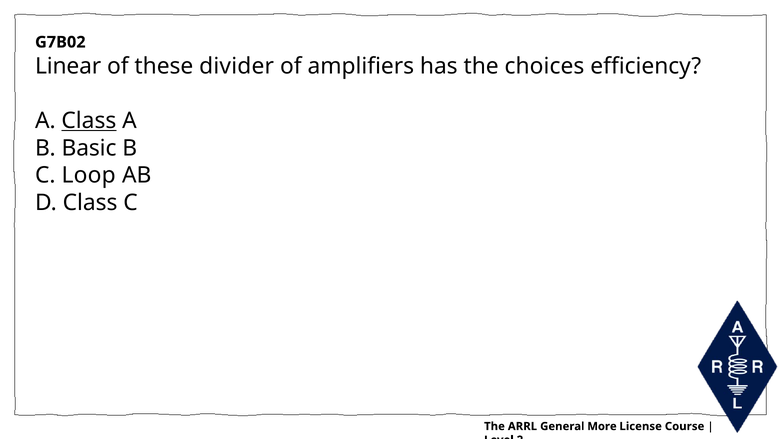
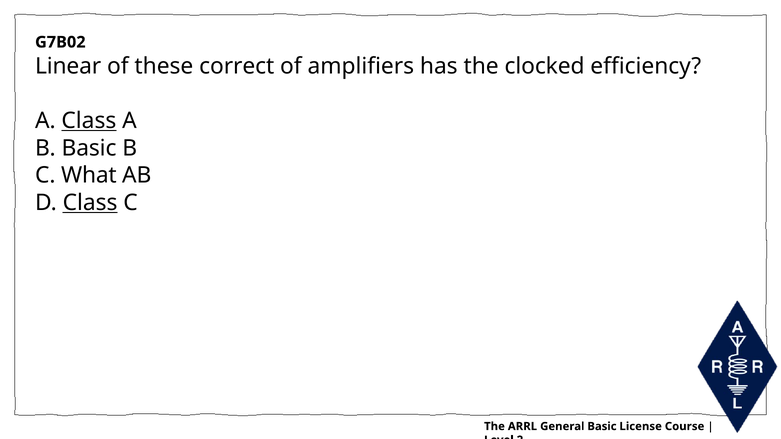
divider: divider -> correct (237, 66)
choices: choices -> clocked (545, 66)
Loop: Loop -> What (89, 175)
Class underline: none -> present (90, 203)
More: More -> Basic (602, 427)
